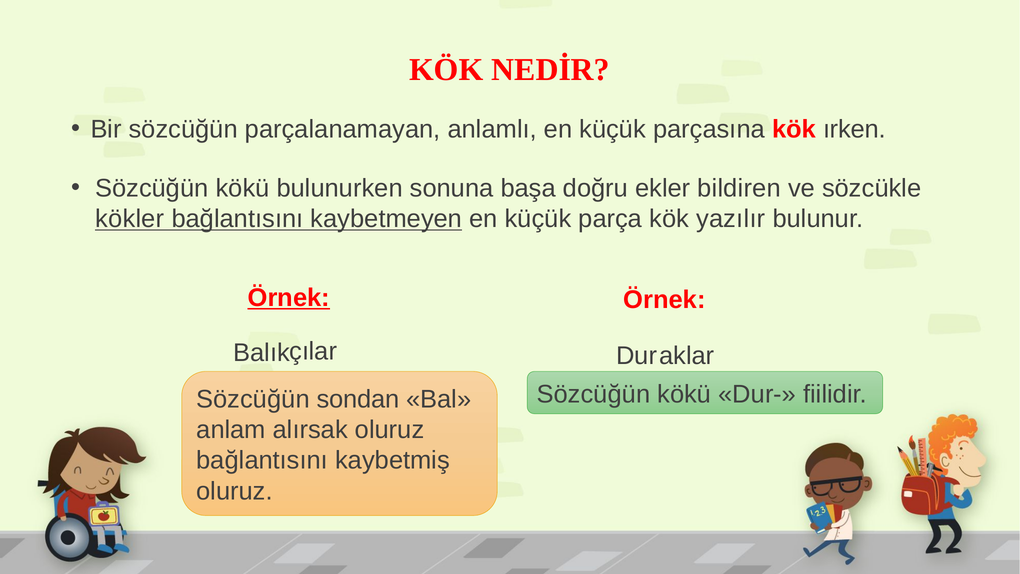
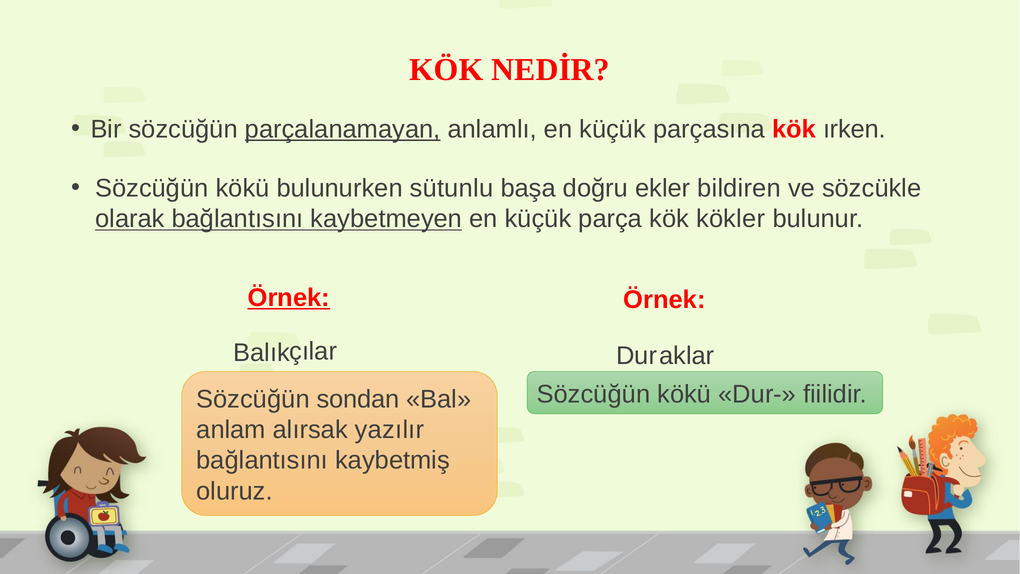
parçalanamayan underline: none -> present (343, 129)
sonuna: sonuna -> sütunlu (452, 188)
kökler: kökler -> olarak (130, 219)
yazılır: yazılır -> kökler (731, 219)
alırsak oluruz: oluruz -> yazılır (390, 430)
